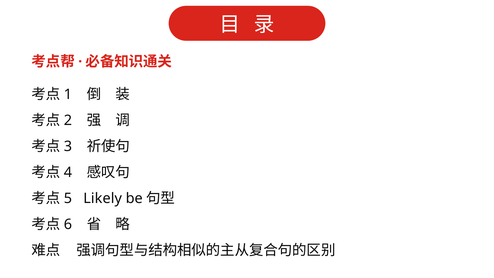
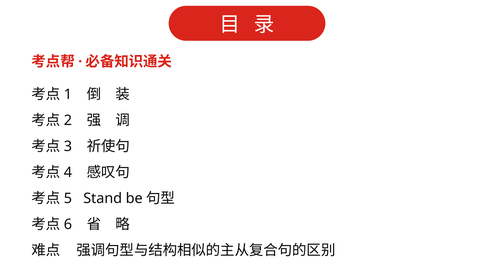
Likely: Likely -> Stand (103, 198)
